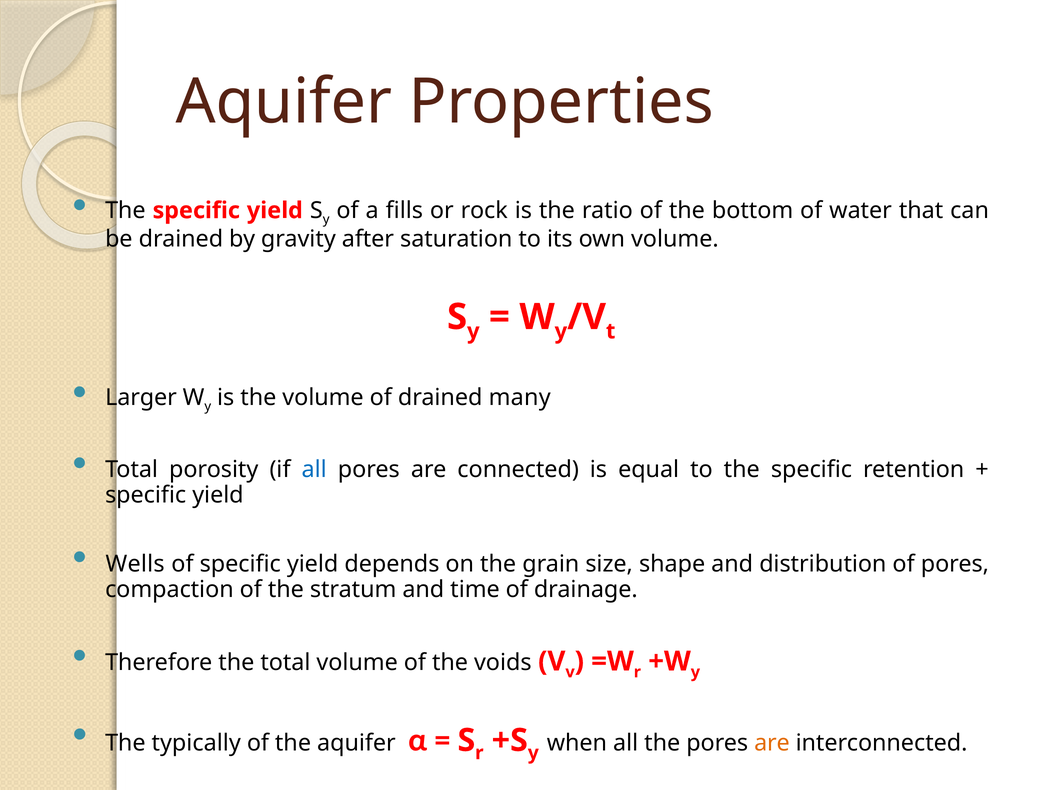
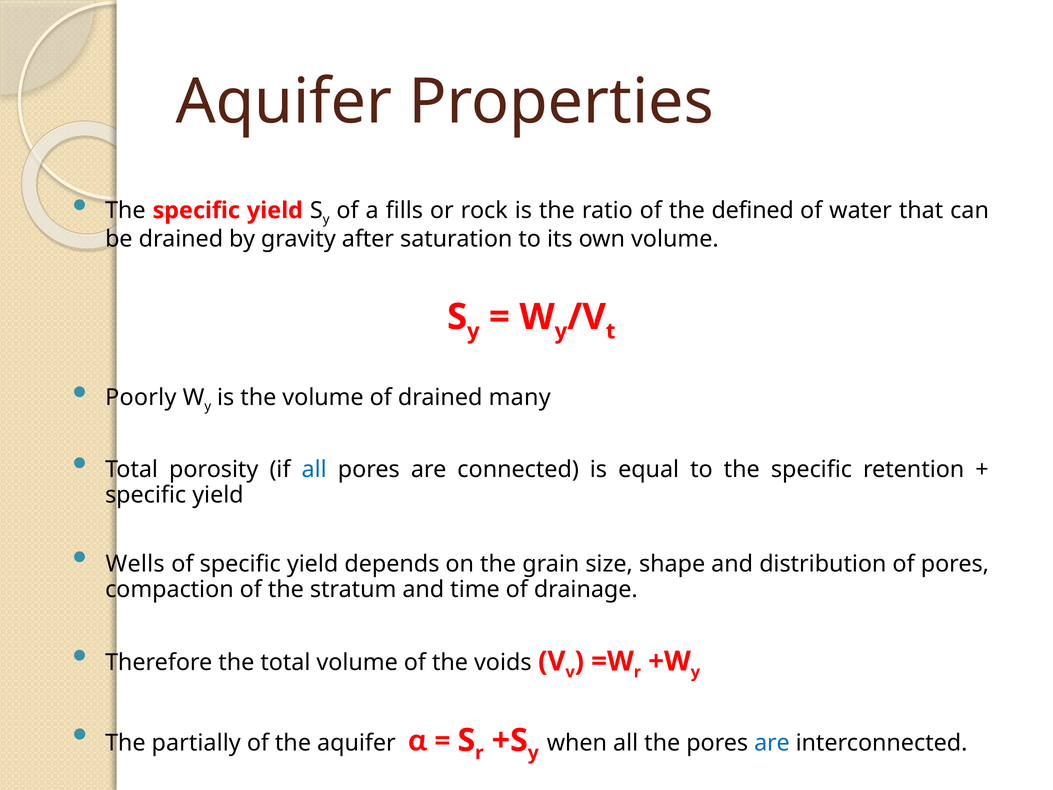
bottom: bottom -> defined (753, 210)
Larger: Larger -> Poorly (141, 397)
typically: typically -> partially (196, 743)
are colour: orange -> blue (772, 743)
